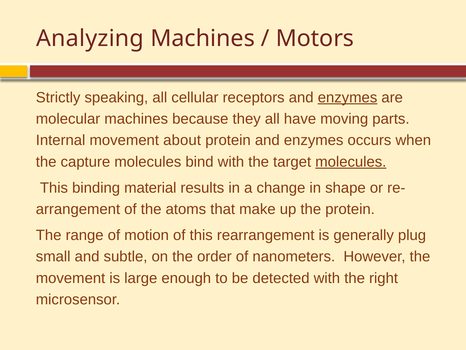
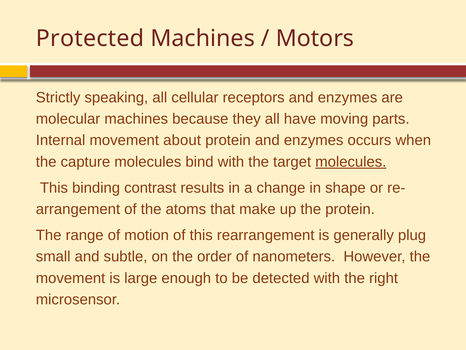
Analyzing: Analyzing -> Protected (90, 39)
enzymes underline: present -> none (348, 97)
material: material -> contrast (150, 188)
